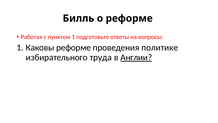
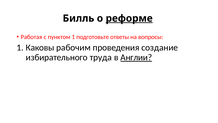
реформе underline: none -> present (129, 18)
Каковы реформе: реформе -> рабочим (74, 47)
политике: политике -> создание (160, 47)
